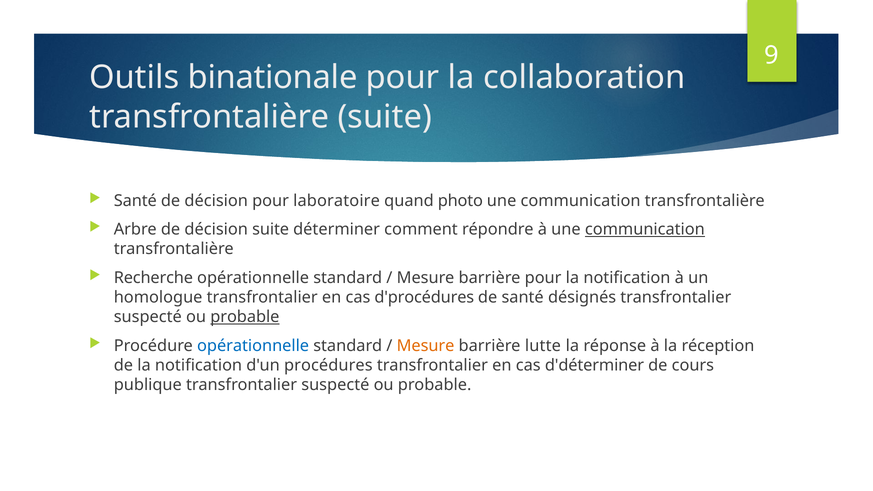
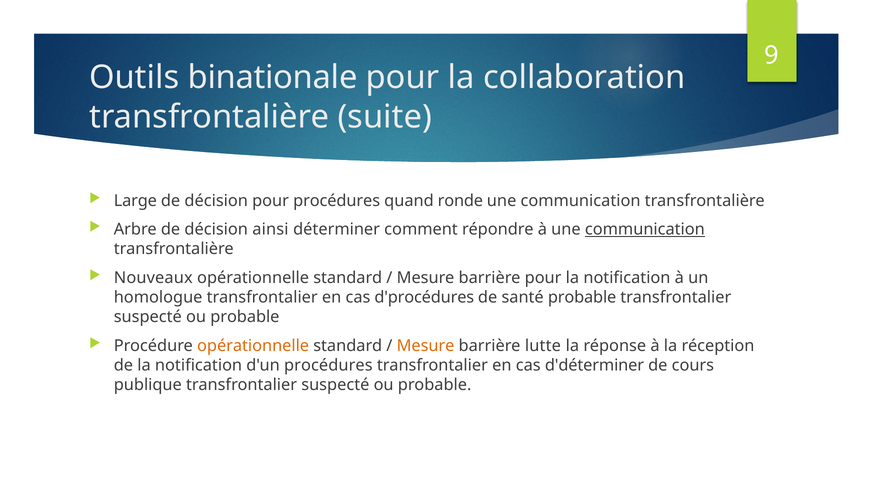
Santé: Santé -> Large (135, 201)
pour laboratoire: laboratoire -> procédures (337, 201)
photo: photo -> ronde (460, 201)
décision suite: suite -> ainsi (270, 229)
Recherche: Recherche -> Nouveaux (153, 278)
santé désignés: désignés -> probable (582, 297)
probable underline: present -> none (245, 317)
opérationnelle colour: blue -> orange (253, 346)
